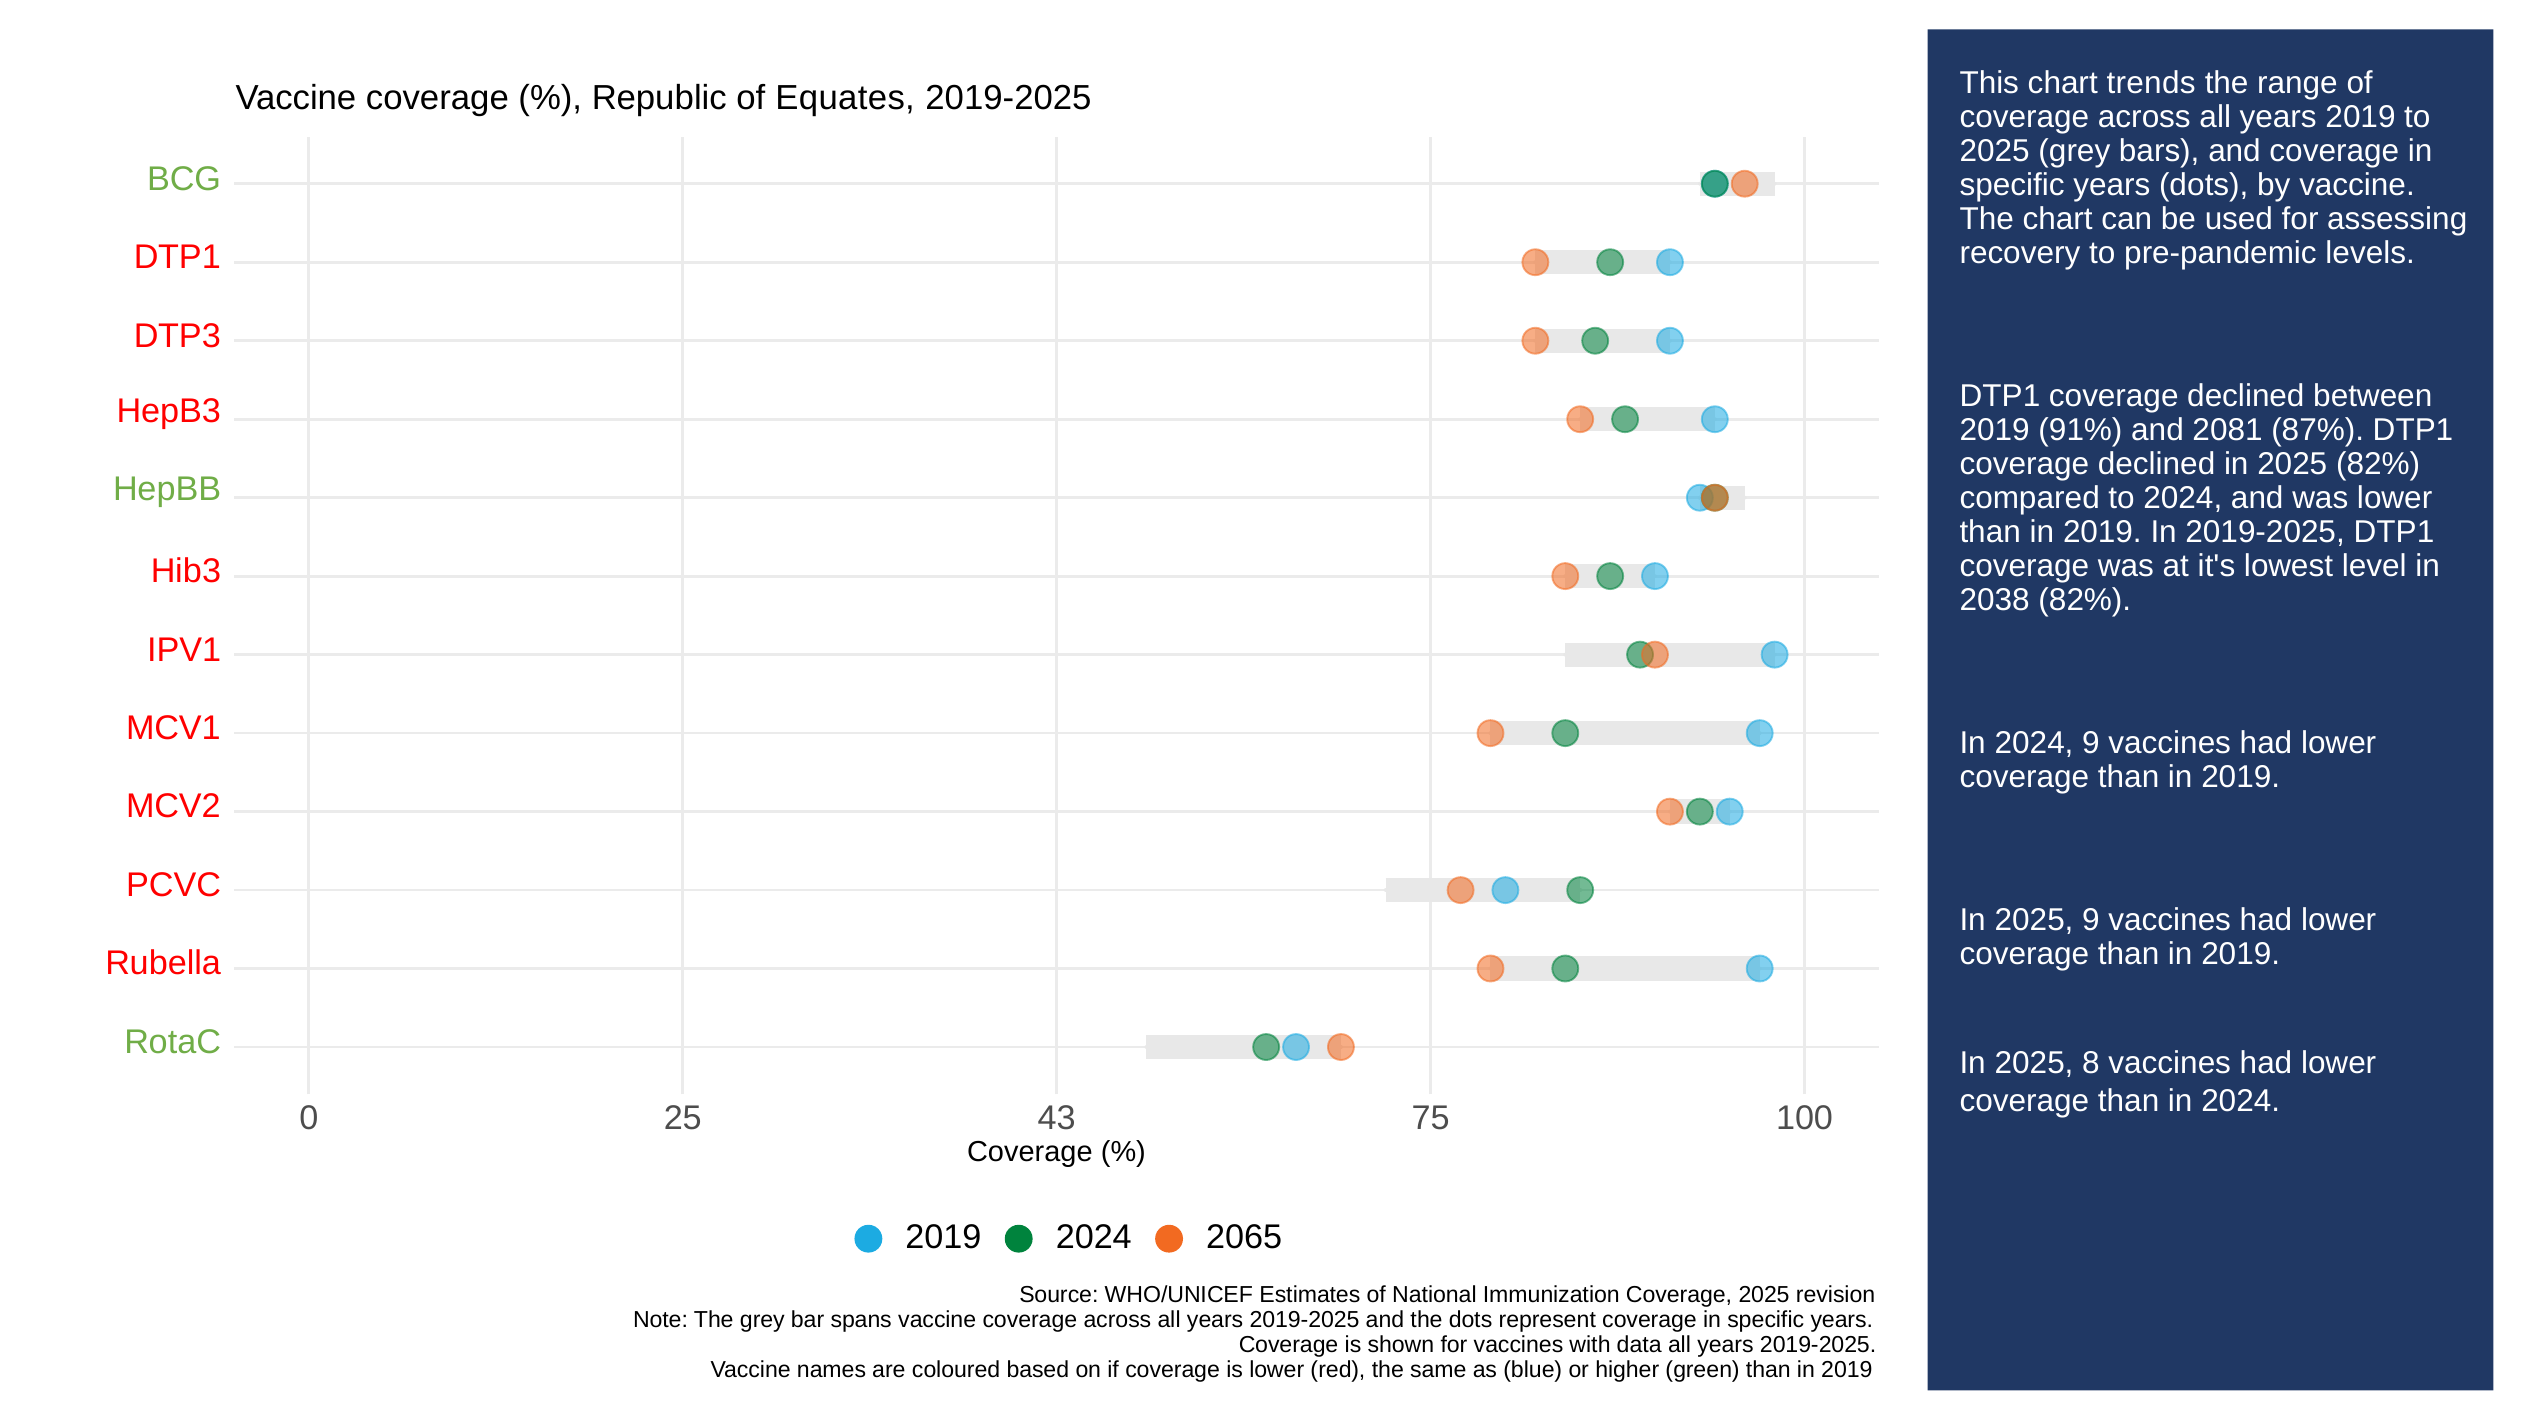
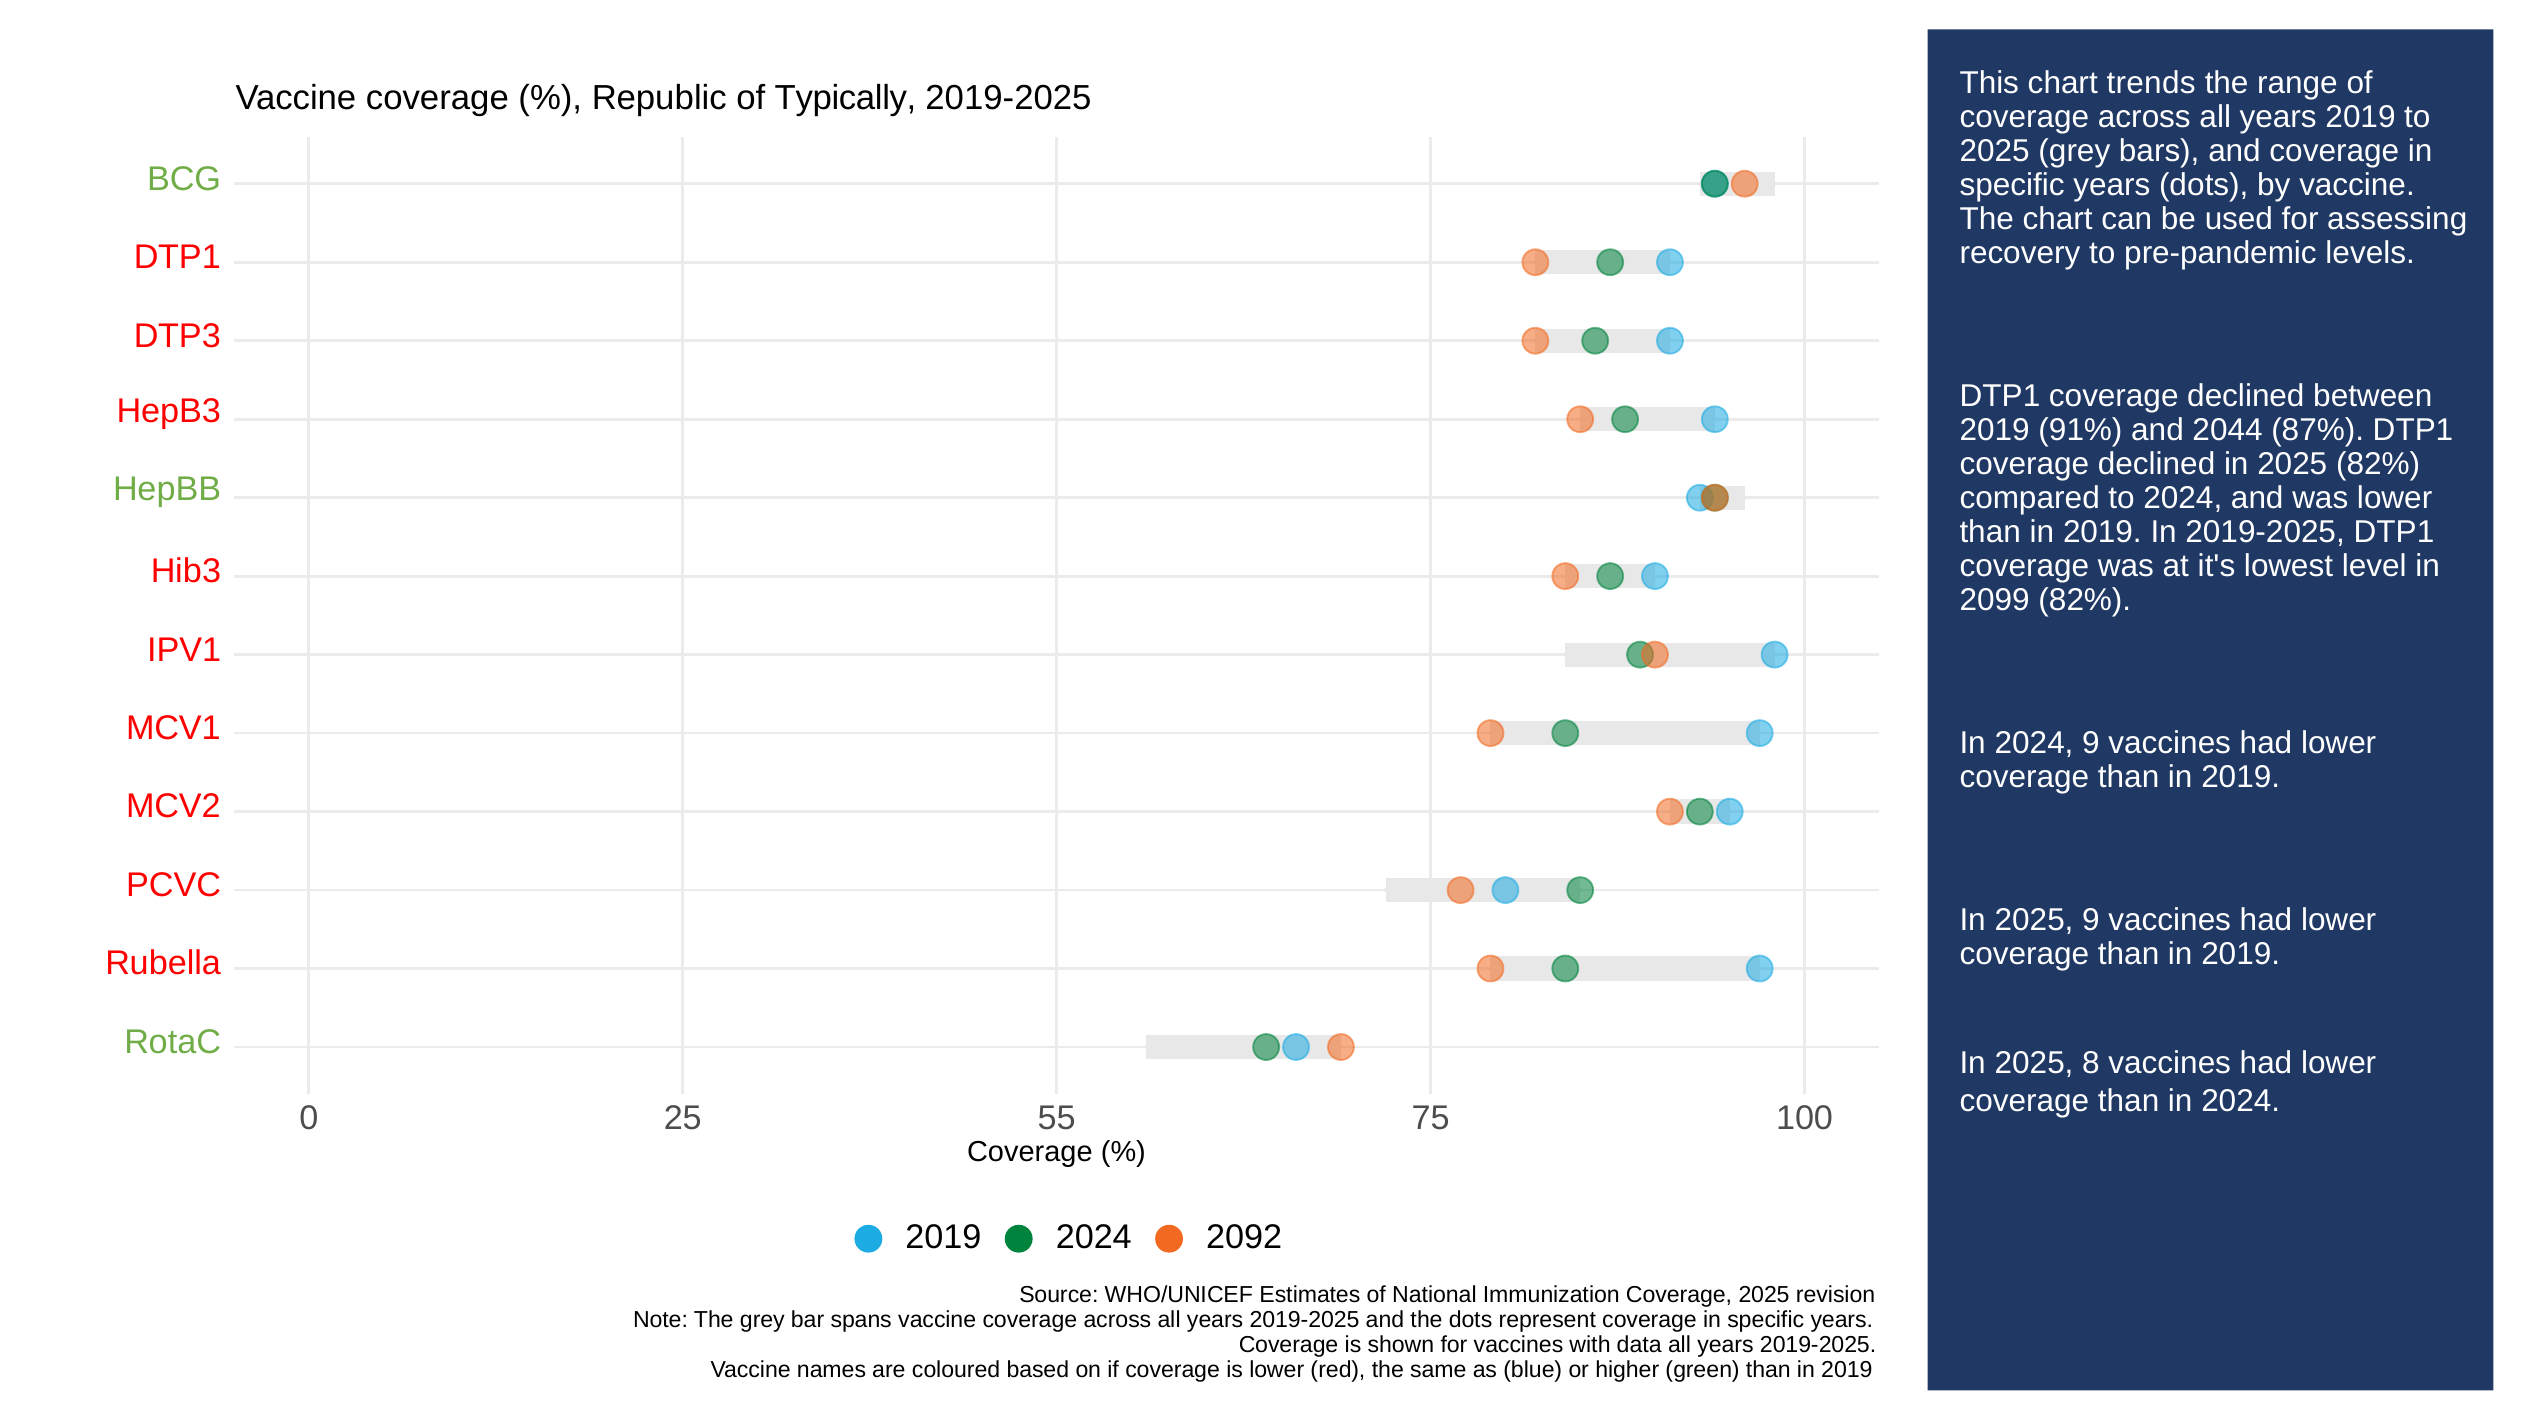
Equates: Equates -> Typically (845, 98)
2081: 2081 -> 2044 (2228, 430)
2038: 2038 -> 2099 (1995, 601)
43: 43 -> 55 (1057, 1118)
2065: 2065 -> 2092 (1244, 1238)
